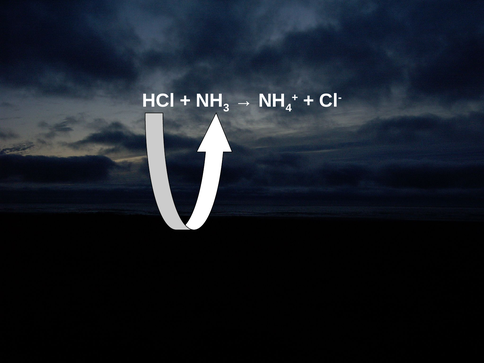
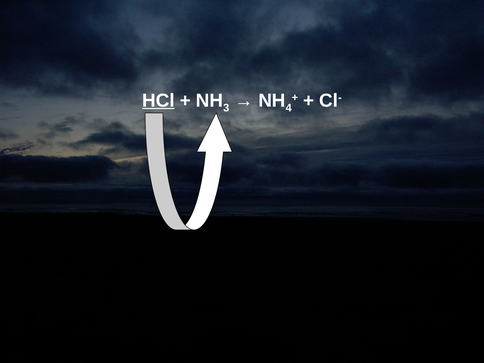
HCl underline: none -> present (158, 100)
